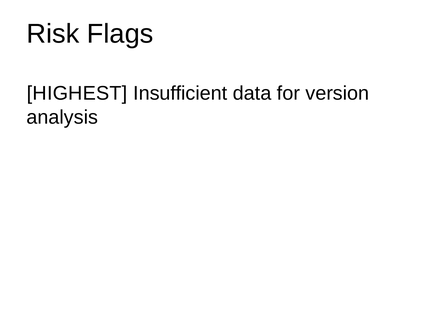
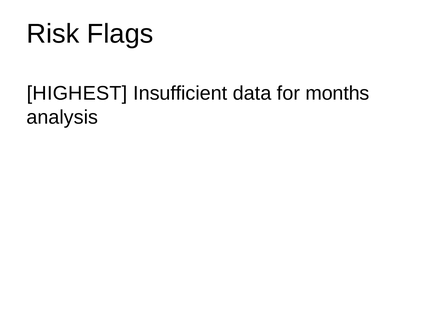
version: version -> months (337, 93)
